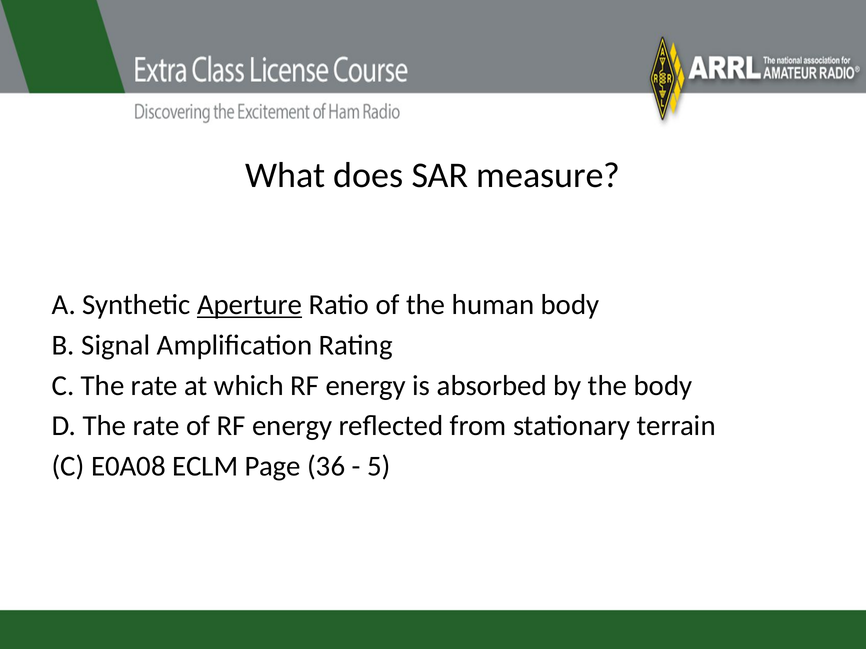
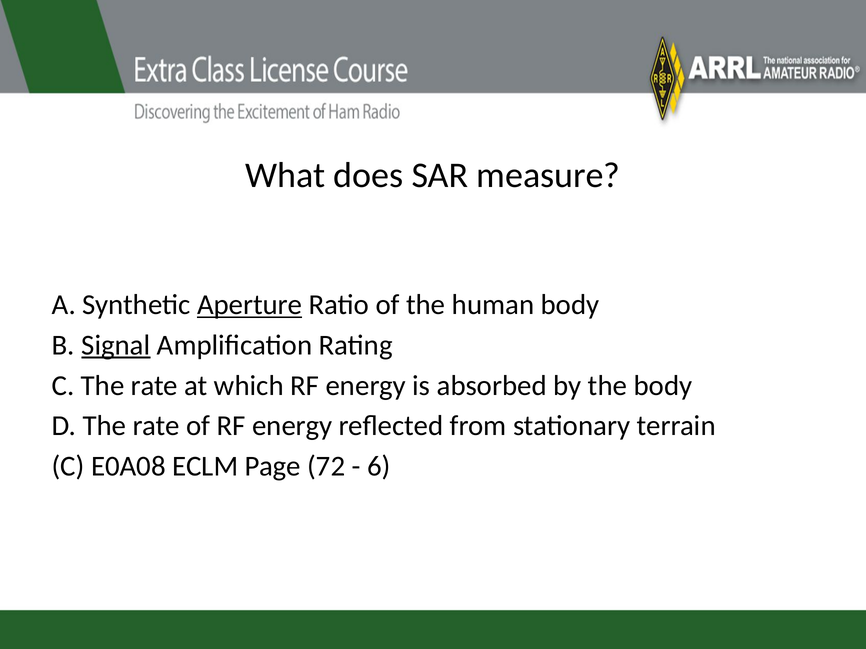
Signal underline: none -> present (116, 345)
36: 36 -> 72 (326, 467)
5: 5 -> 6 (379, 467)
